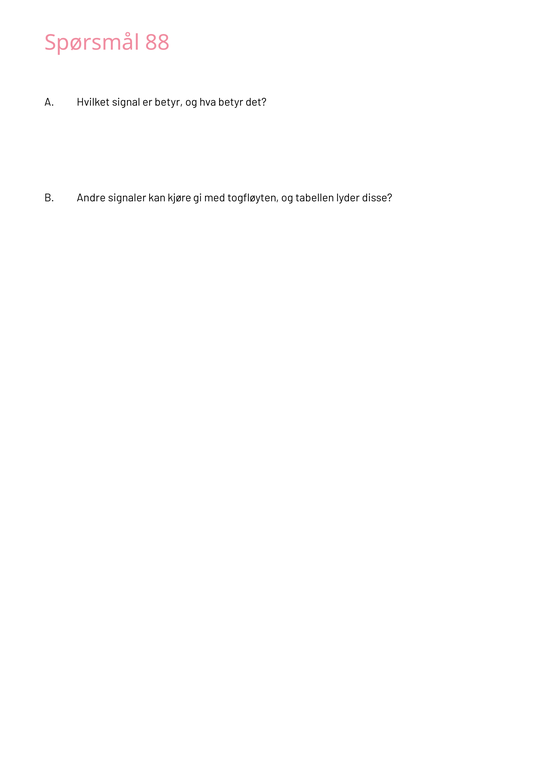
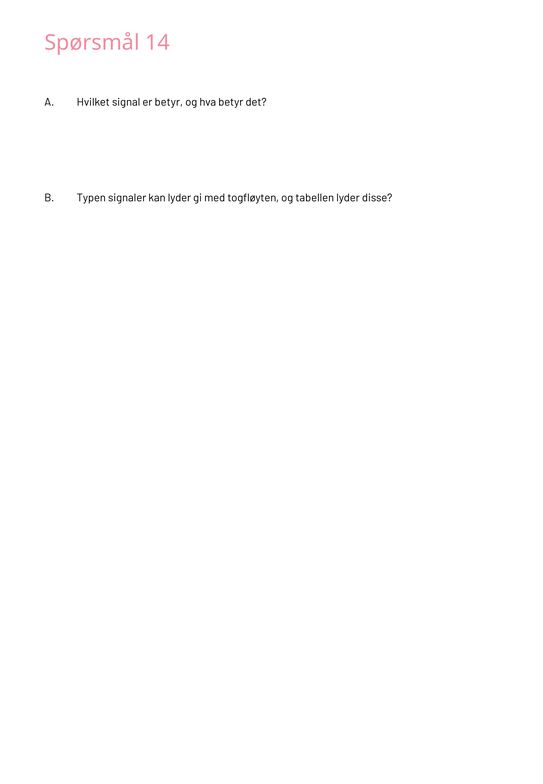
88: 88 -> 14 (158, 43)
Andre: Andre -> Typen (91, 198)
kan kjøre: kjøre -> lyder (179, 198)
